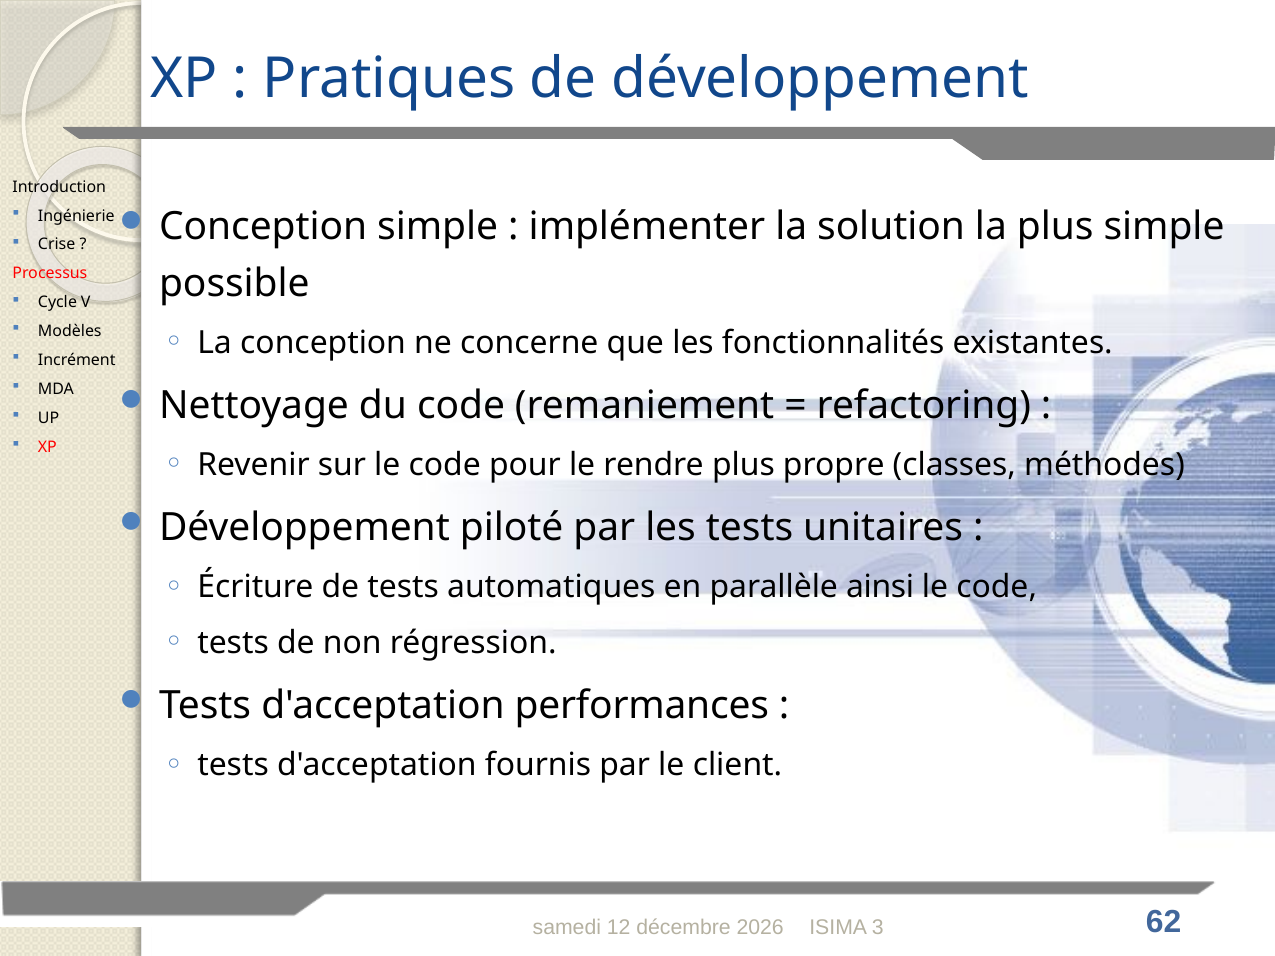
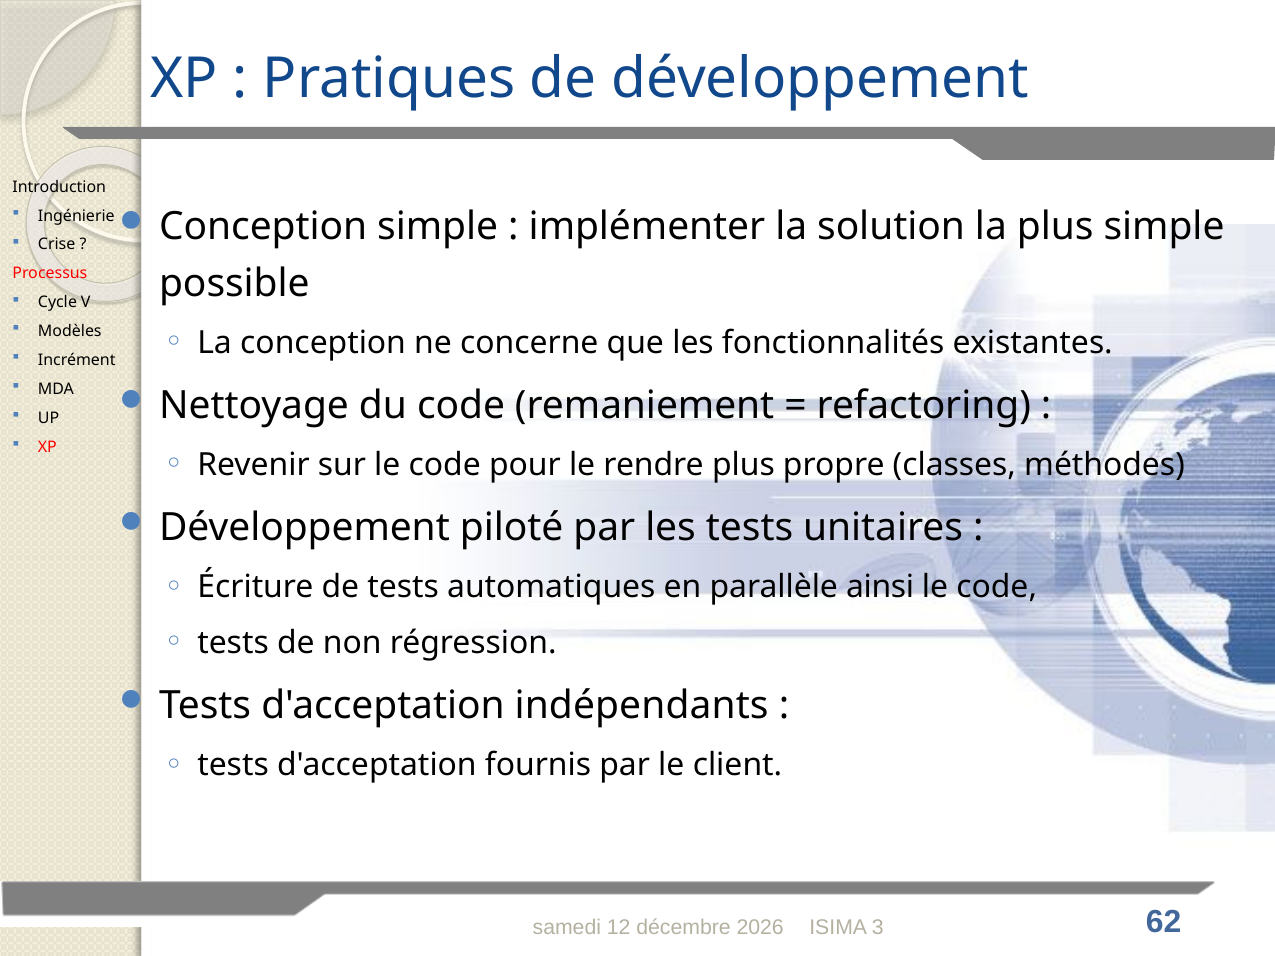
performances: performances -> indépendants (642, 706)
